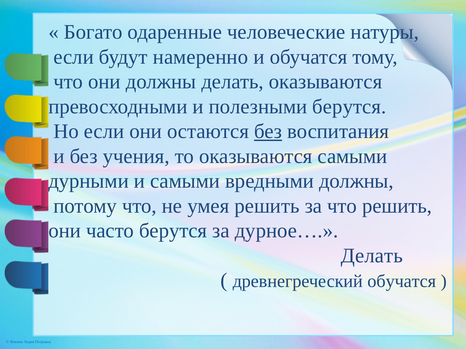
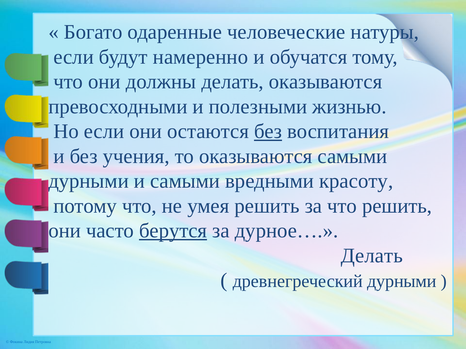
полезными берутся: берутся -> жизнью (349, 107)
вредными должны: должны -> красоту (356, 181)
берутся underline: none -> present (173, 231)
древнегреческий обучатся: обучатся -> дурными (402, 282)
